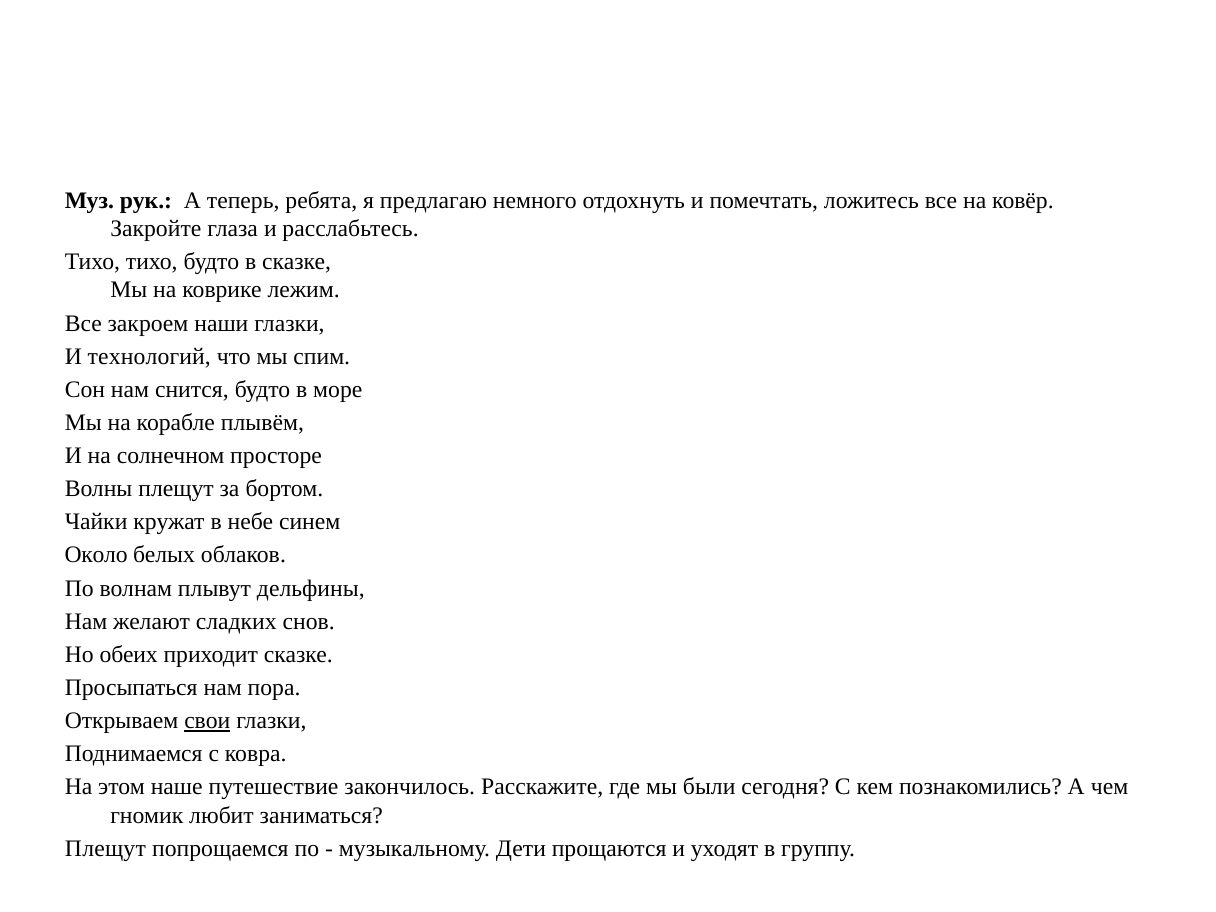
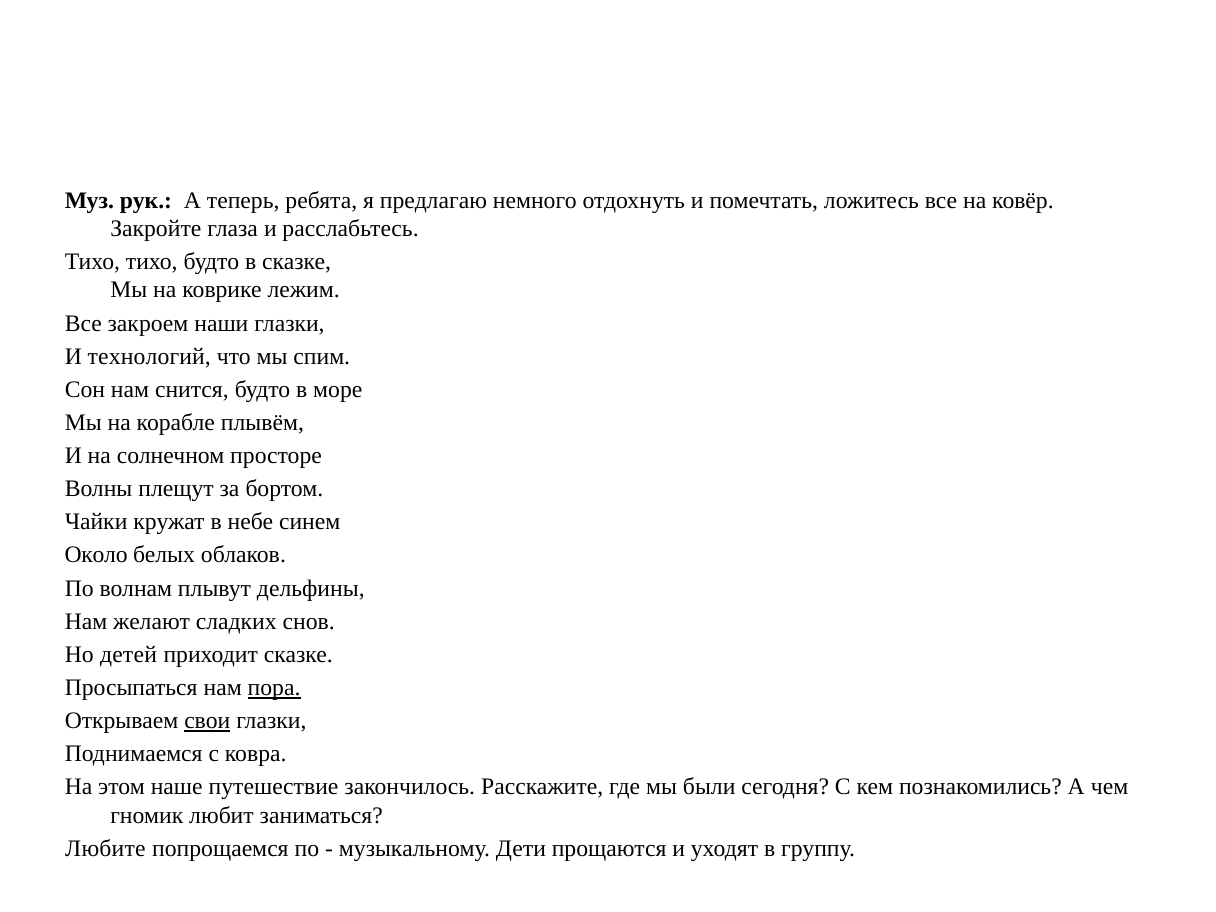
обеих: обеих -> детей (128, 655)
пора underline: none -> present (274, 688)
Плещут: Плещут -> Любите (105, 849)
